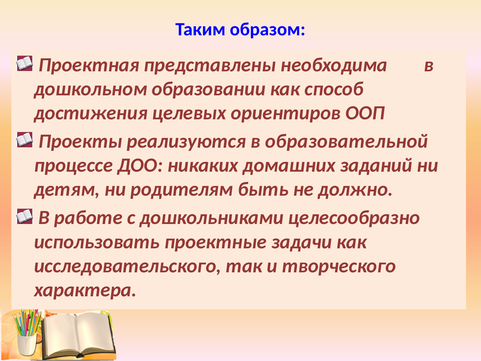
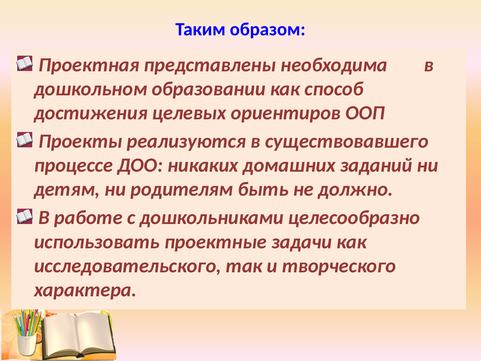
образовательной: образовательной -> существовавшего (347, 141)
